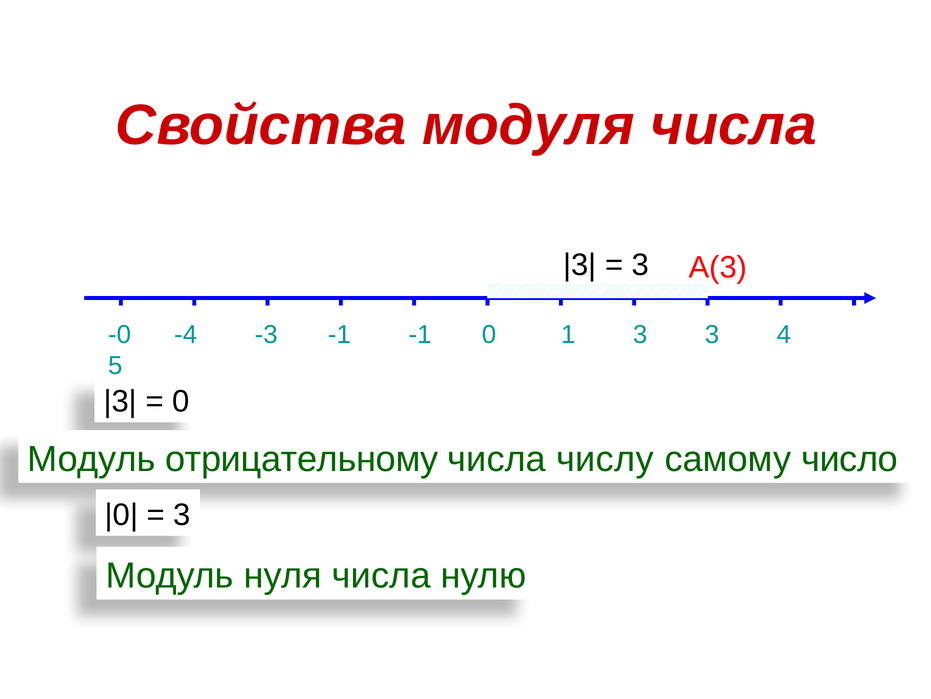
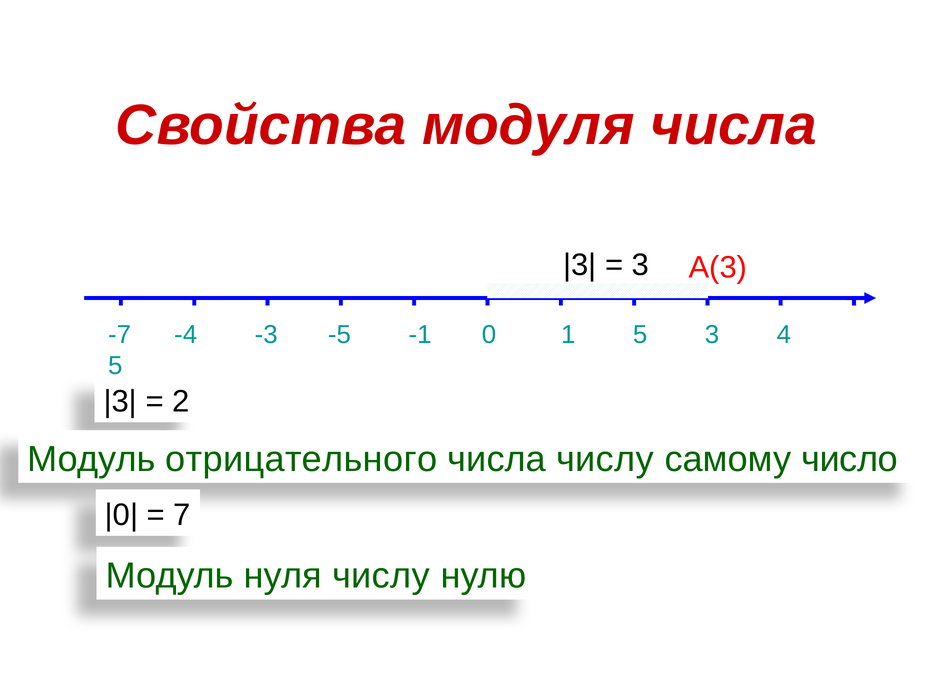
-0: -0 -> -7 (120, 334)
-3 -1: -1 -> -5 (339, 334)
1 3: 3 -> 5 (640, 334)
0: 0 -> 2 (181, 401)
отрицательному: отрицательному -> отрицательного (301, 459)
3: 3 -> 7 (182, 514)
нуля числа: числа -> числу (381, 575)
